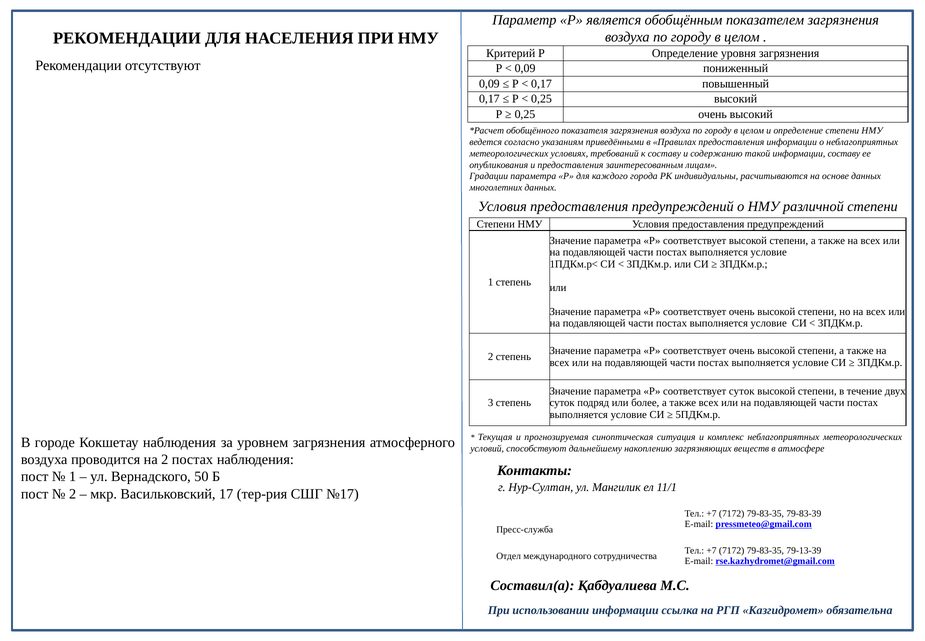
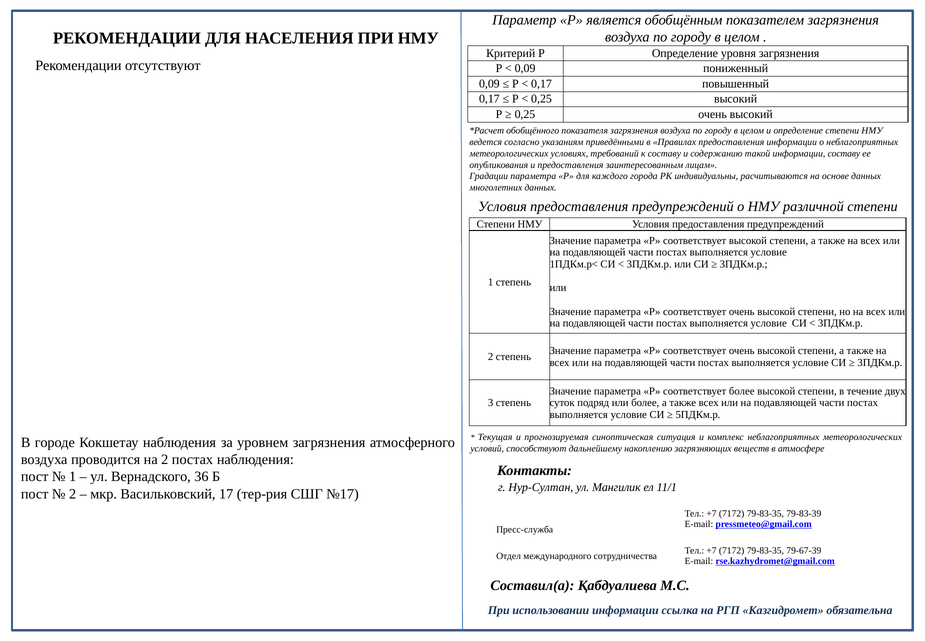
соответствует суток: суток -> более (742, 391)
50: 50 -> 36 (201, 476)
79-13-39: 79-13-39 -> 79-67-39 (804, 550)
